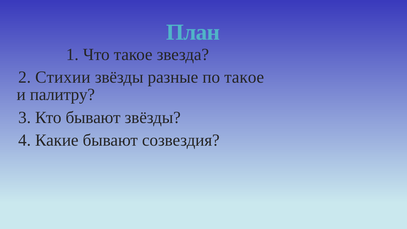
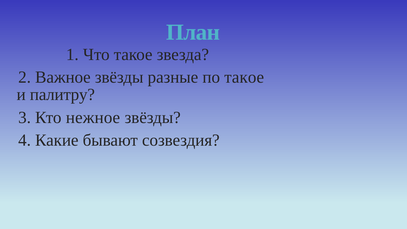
Стихии: Стихии -> Важное (63, 77)
Кто бывают: бывают -> нежное (93, 117)
